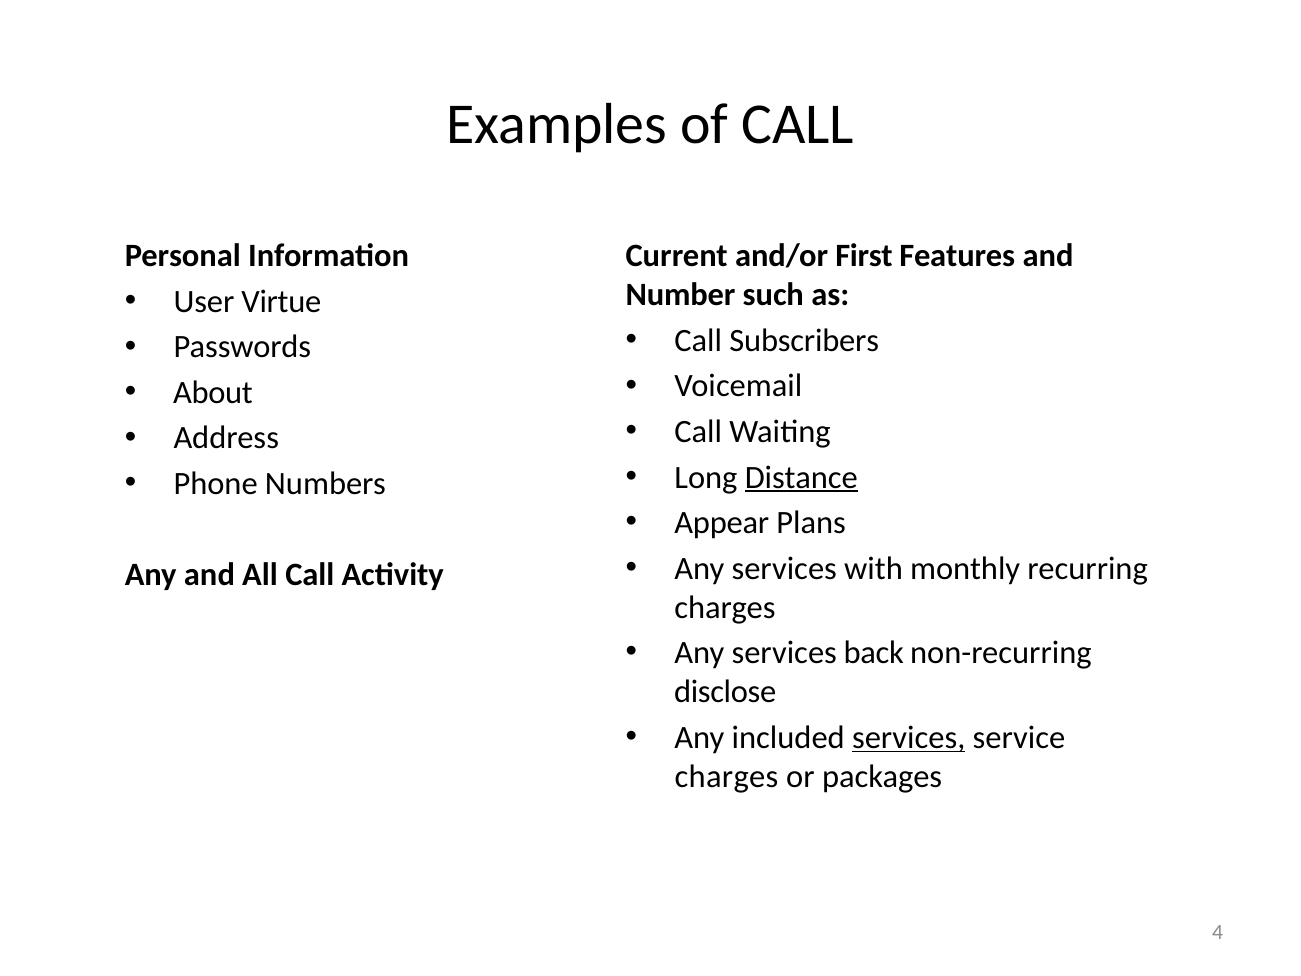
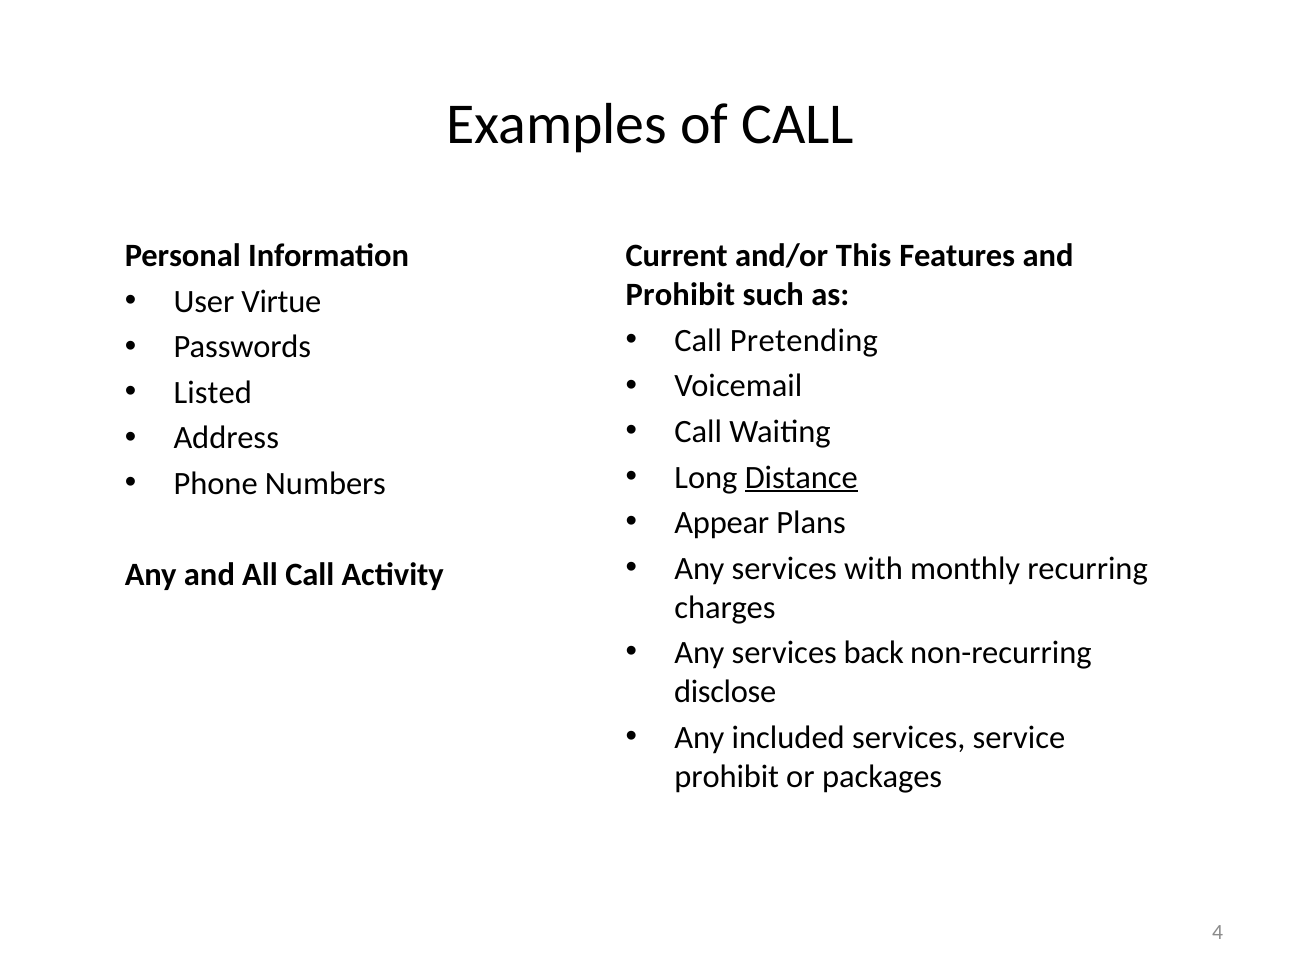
First: First -> This (864, 256)
Number: Number -> Prohibit (680, 295)
Subscribers: Subscribers -> Pretending (804, 341)
About: About -> Listed (213, 393)
services underline: present -> none (909, 737)
charges: charges -> prohibit (727, 776)
